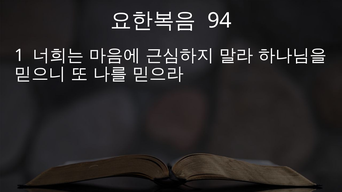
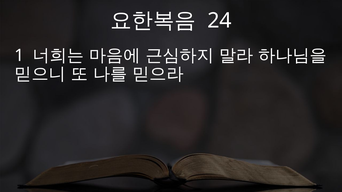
94: 94 -> 24 (219, 21)
